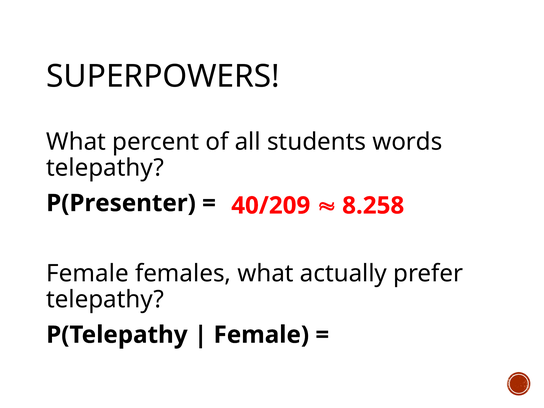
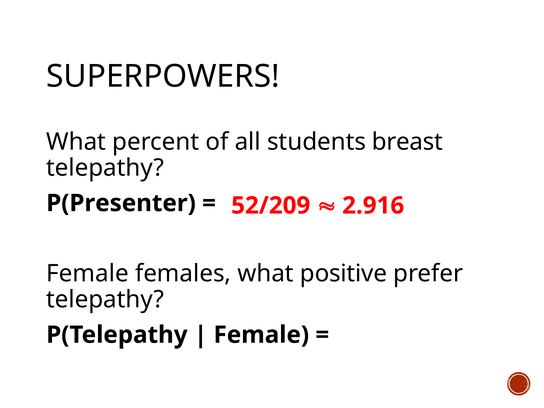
words: words -> breast (407, 142)
40/209: 40/209 -> 52/209 (271, 206)
8.258: 8.258 -> 2.916 (373, 206)
actually: actually -> positive (344, 274)
